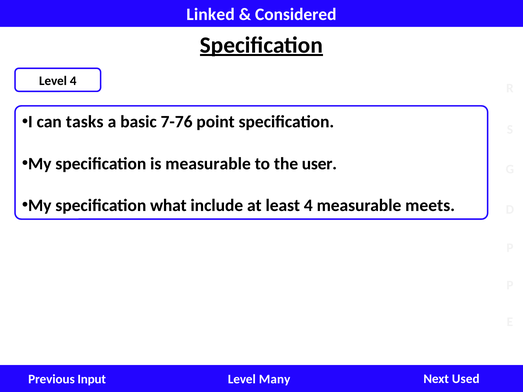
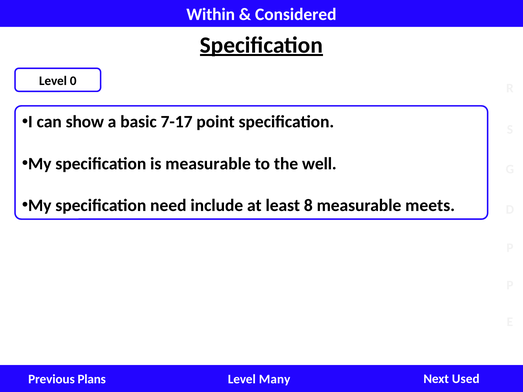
Linked: Linked -> Within (211, 14)
Level 4: 4 -> 0 (73, 81)
tasks: tasks -> show (85, 122)
7-76: 7-76 -> 7-17 (177, 122)
user: user -> well (319, 164)
what: what -> need (168, 206)
least 4: 4 -> 8 (308, 206)
Input: Input -> Plans (92, 379)
